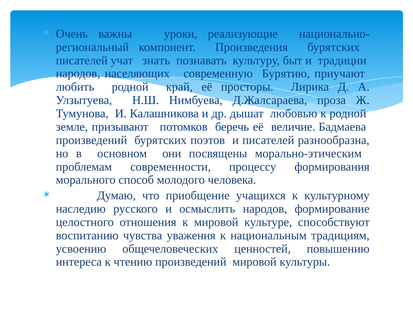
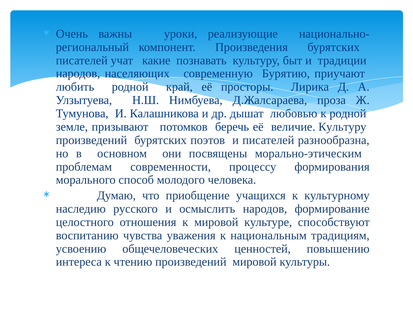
знать: знать -> какие (156, 60)
величие Бадмаева: Бадмаева -> Культуру (342, 127)
